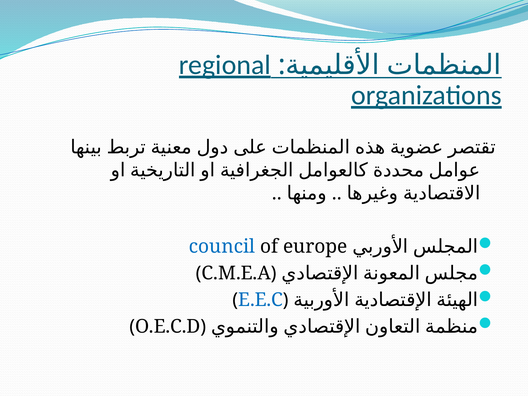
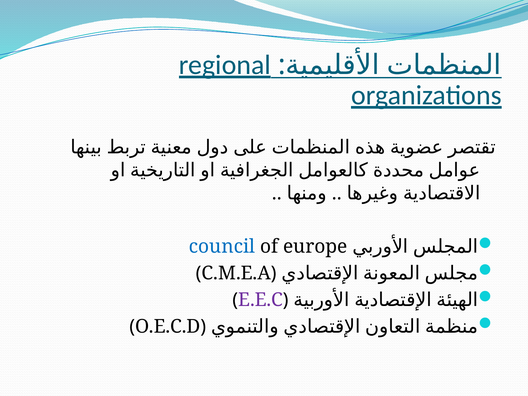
E.E.C colour: blue -> purple (261, 300)
